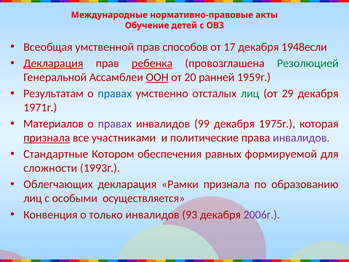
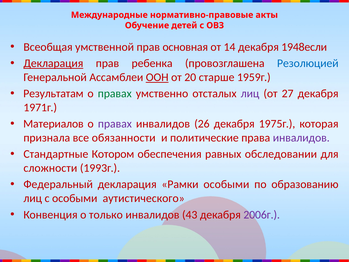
способов: способов -> основная (185, 47)
17: 17 -> 14 (230, 47)
ребенка underline: present -> none (152, 63)
Резолюцией colour: green -> blue (308, 63)
ранней: ранней -> старше (217, 77)
правах colour: blue -> green (115, 93)
лиц colour: green -> purple (250, 93)
29: 29 -> 27 (288, 93)
99: 99 -> 26 (202, 124)
признала underline: present -> none (47, 138)
участниками: участниками -> обязанности (124, 138)
формируемой: формируемой -> обследовании (281, 154)
Облегчающих: Облегчающих -> Федеральный (58, 184)
Рамки признала: признала -> особыми (226, 184)
осуществляется: осуществляется -> аутистического (144, 198)
93: 93 -> 43 (190, 214)
